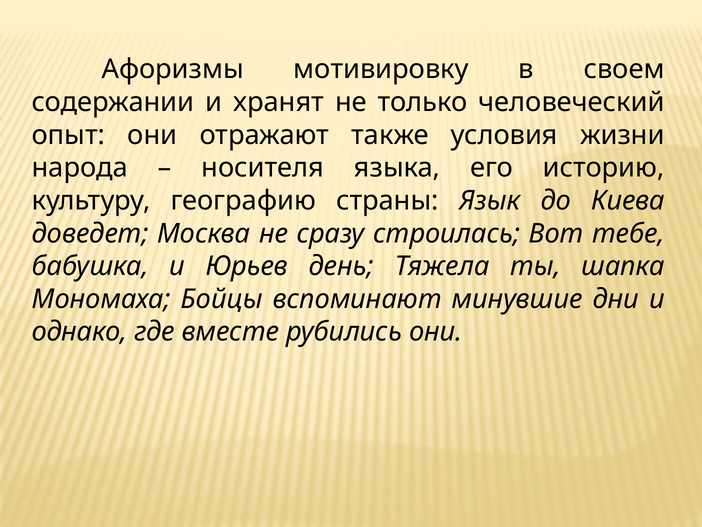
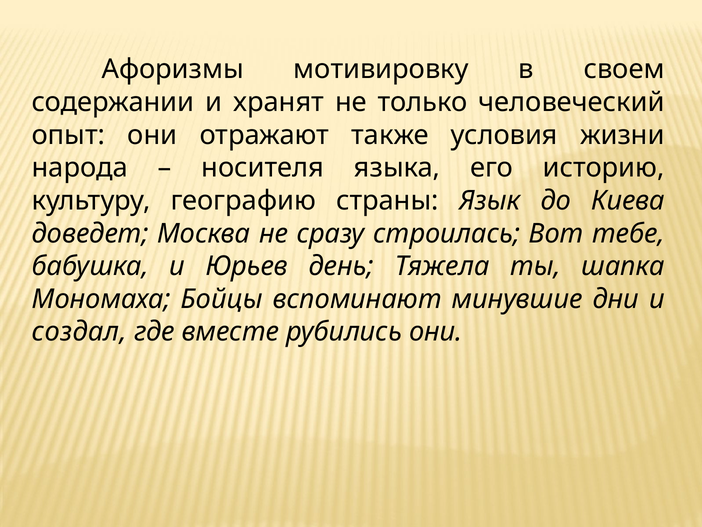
однако: однако -> создал (79, 332)
